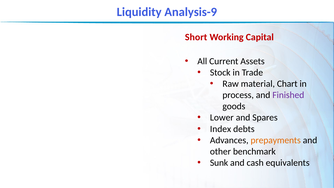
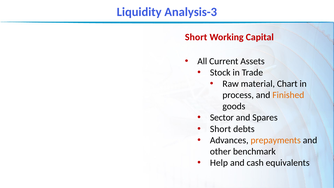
Analysis-9: Analysis-9 -> Analysis-3 (191, 12)
Finished colour: purple -> orange (288, 95)
Lower: Lower -> Sector (222, 118)
Index: Index -> Short (220, 129)
Sunk: Sunk -> Help (219, 163)
